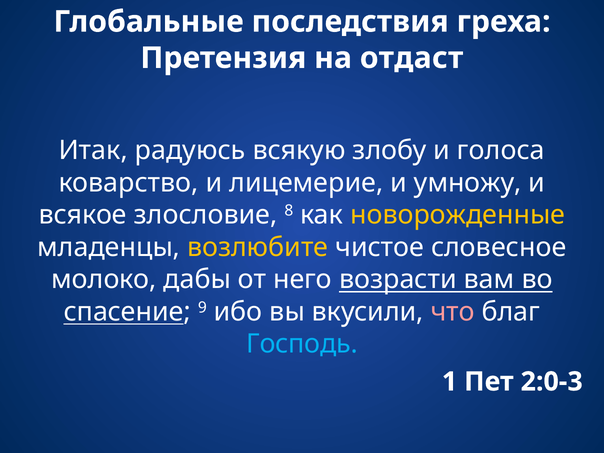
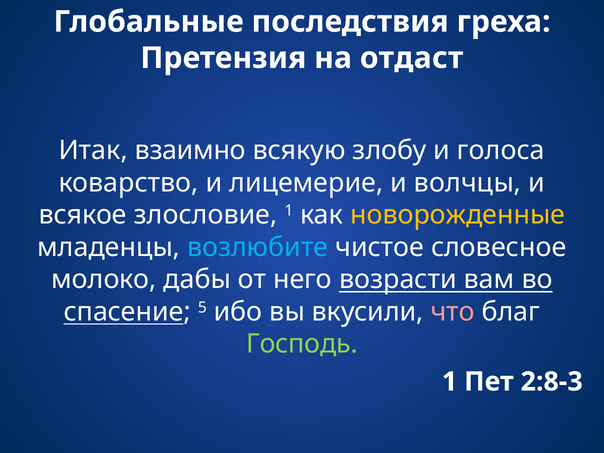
радуюсь: радуюсь -> взаимно (190, 151)
умножу: умножу -> волчцы (468, 183)
злословие 8: 8 -> 1 (289, 211)
возлюбите colour: yellow -> light blue (258, 247)
9: 9 -> 5 (202, 308)
Господь colour: light blue -> light green (302, 344)
2:0-3: 2:0-3 -> 2:8-3 (552, 382)
